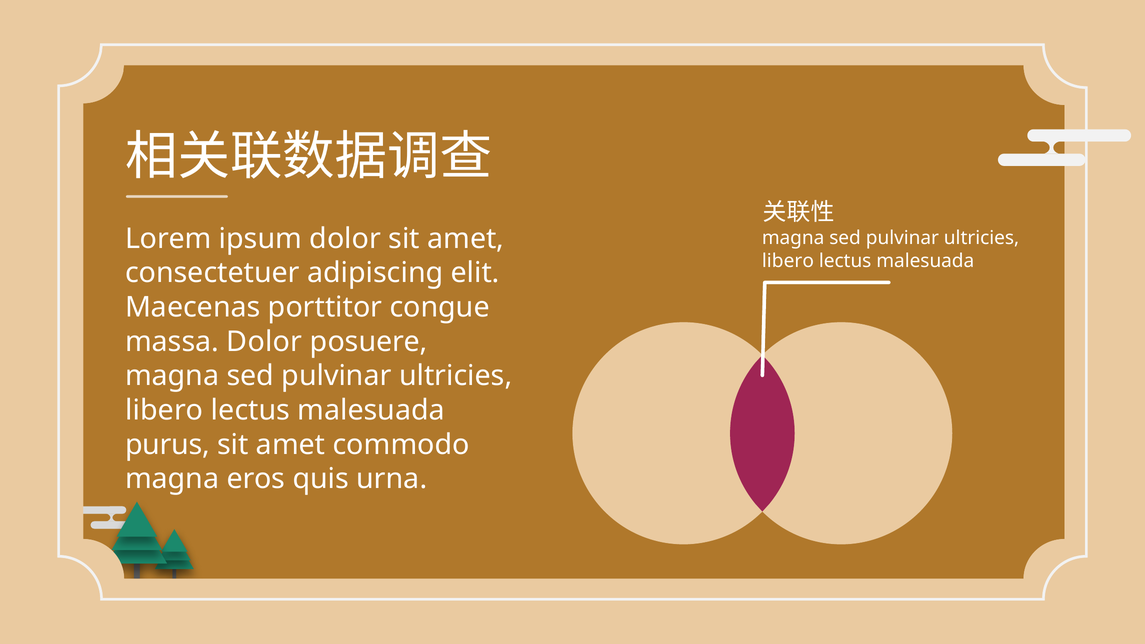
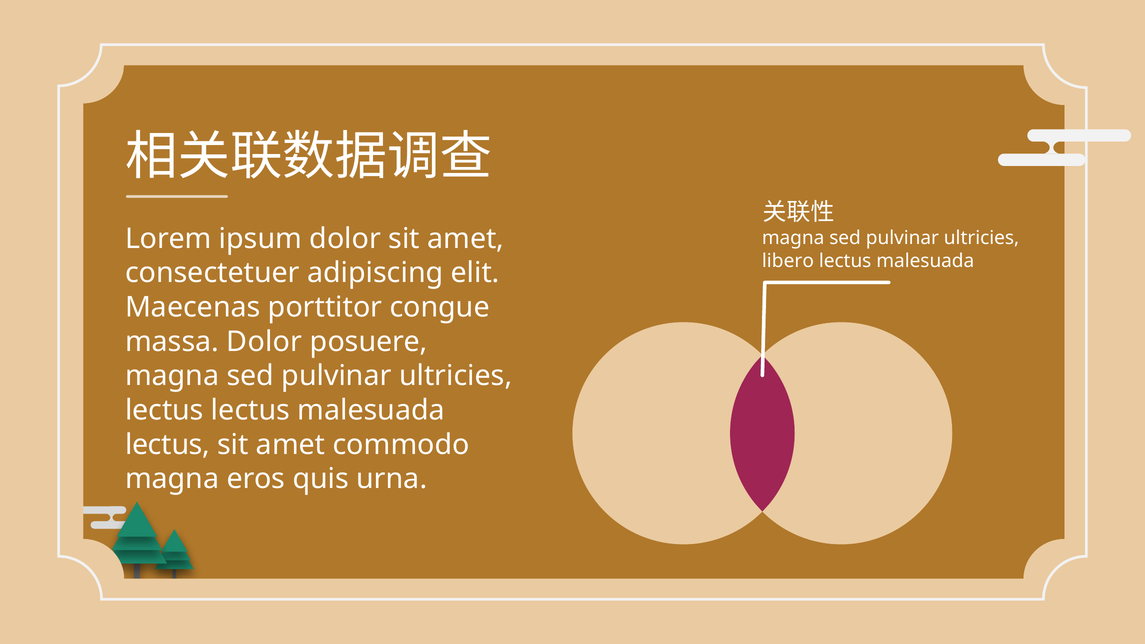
libero: libero -> lectus (164, 410)
purus: purus -> lectus (168, 445)
